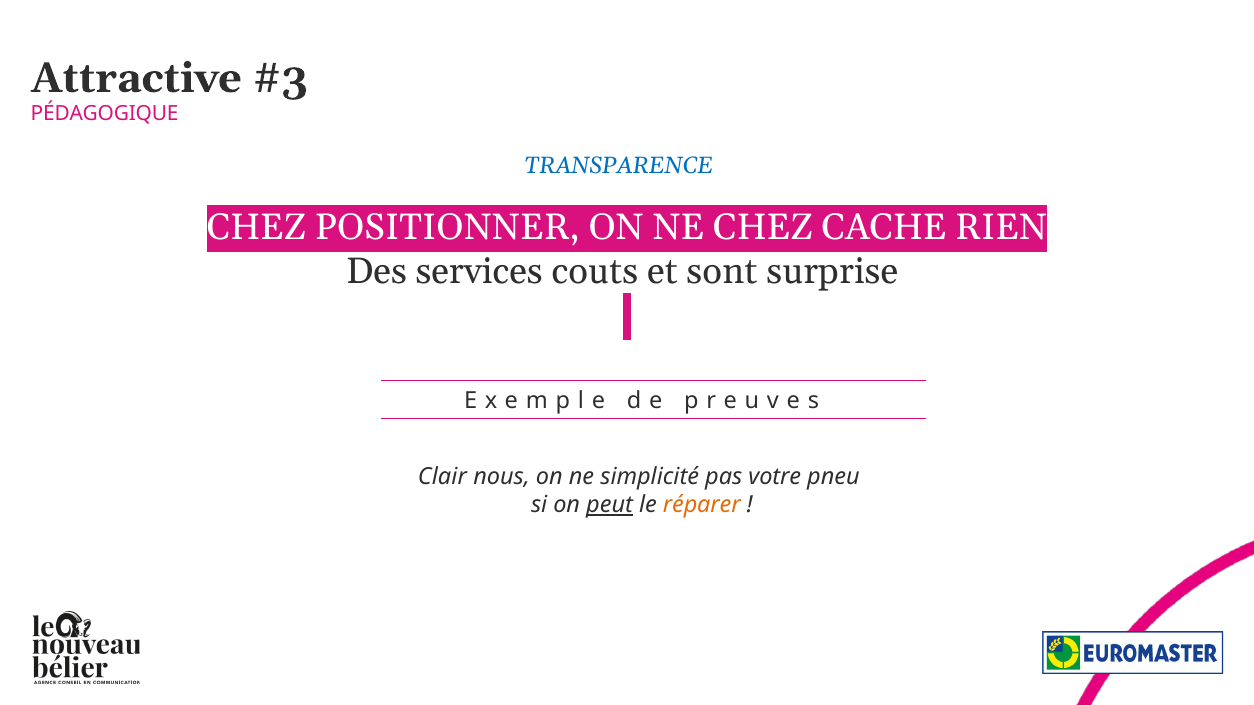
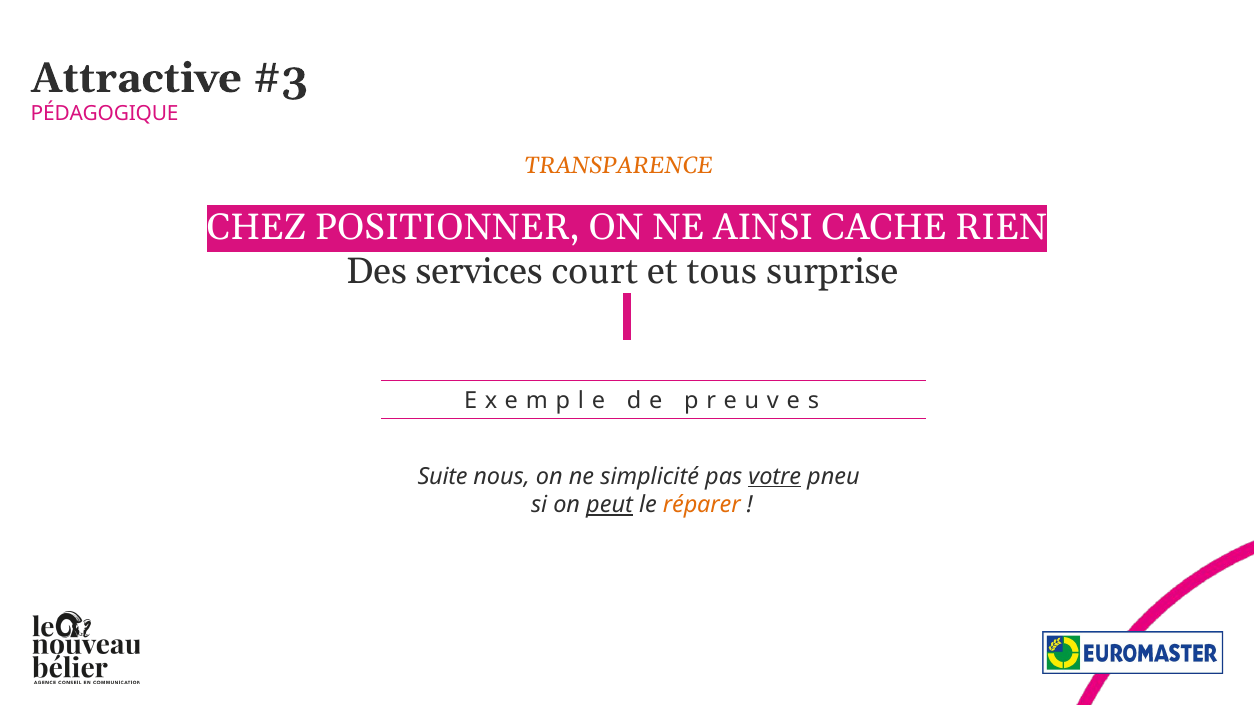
TRANSPARENCE colour: blue -> orange (619, 165)
NE CHEZ: CHEZ -> AINSI (763, 227)
couts: couts -> court (595, 271)
sont: sont -> tous (722, 271)
Clair: Clair -> Suite (443, 477)
votre underline: none -> present (775, 477)
